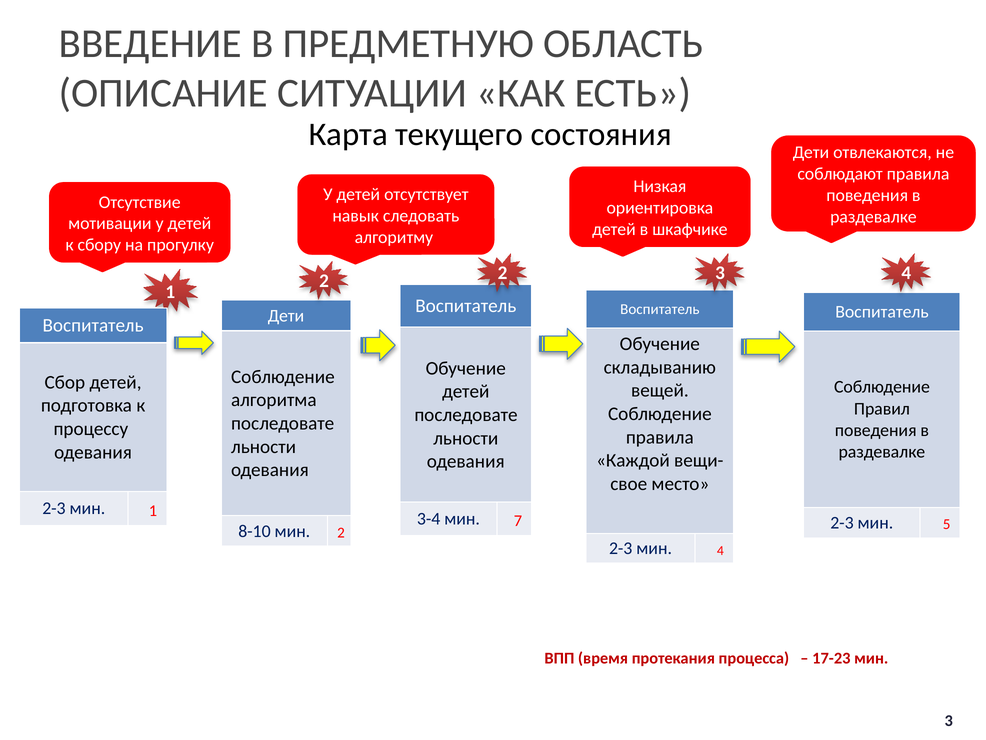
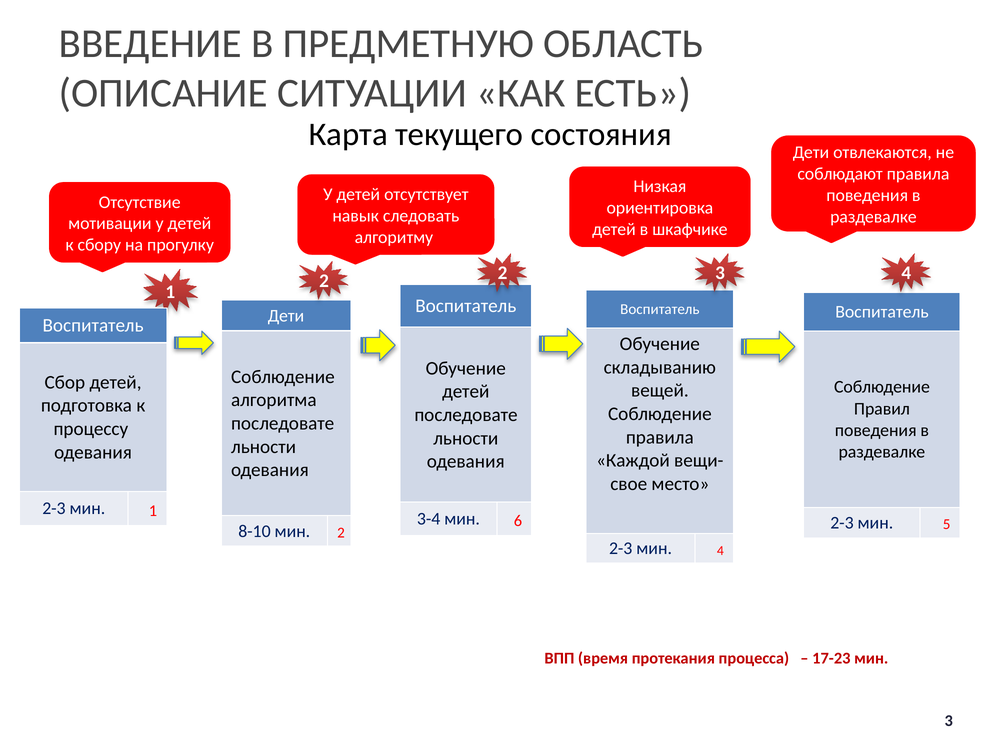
7: 7 -> 6 (518, 520)
